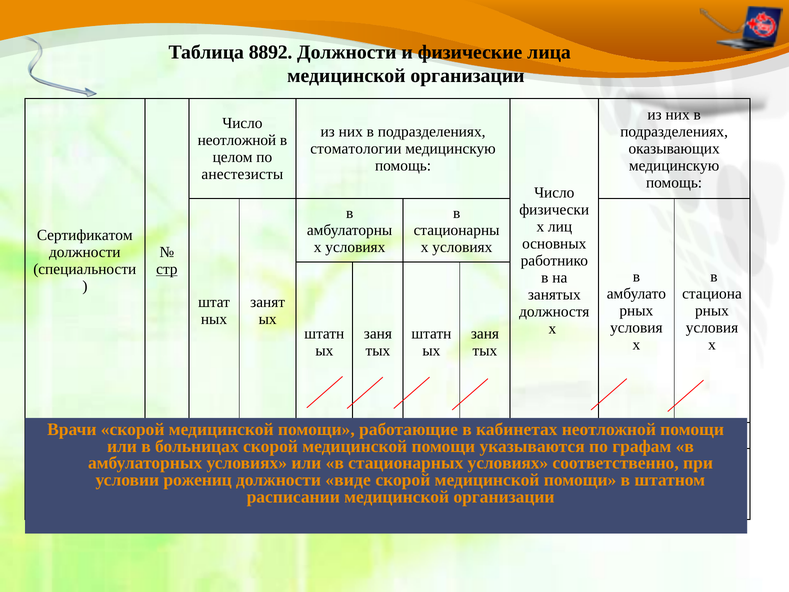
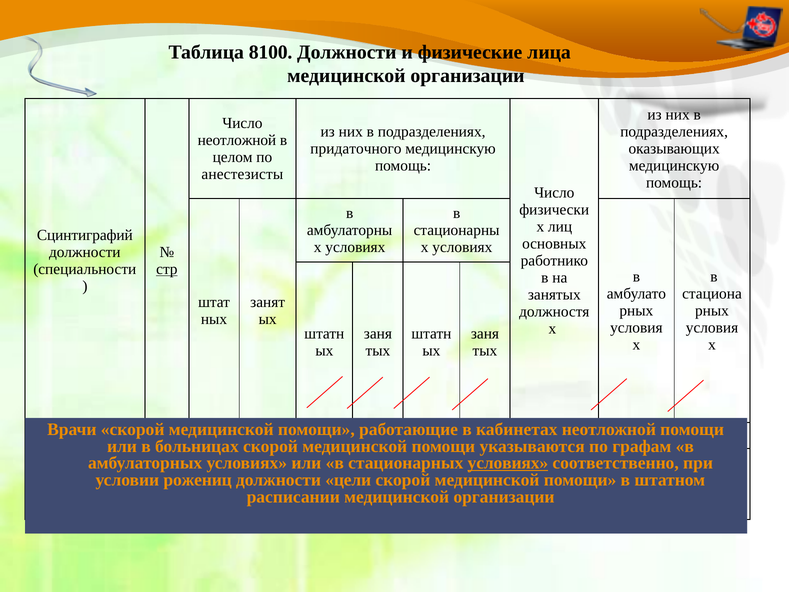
8892: 8892 -> 8100 (271, 52)
стоматологии: стоматологии -> придаточного (356, 149)
Сертификатом: Сертификатом -> Cцинтиграфий (85, 235)
условиях underline: none -> present (508, 463)
виде: виде -> цели (348, 480)
